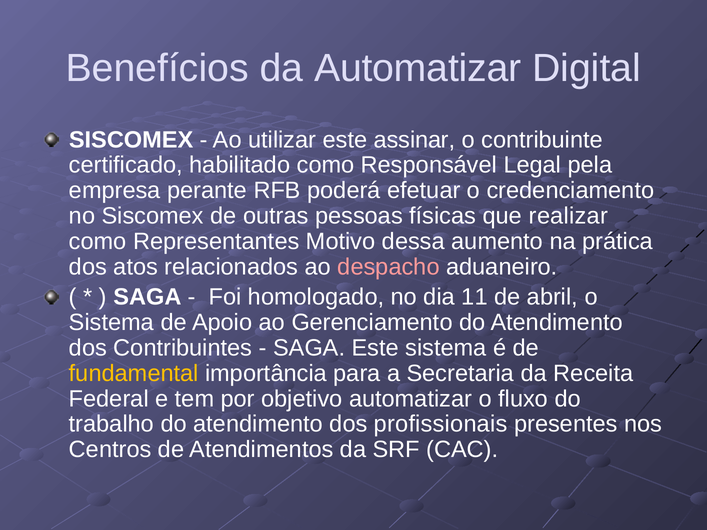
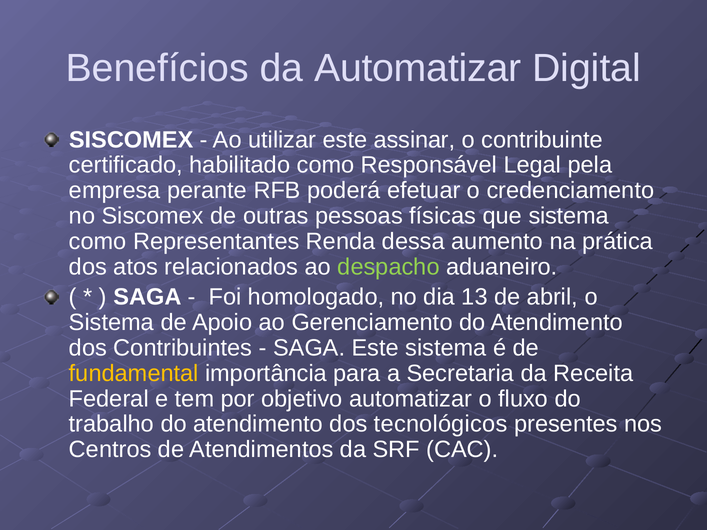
que realizar: realizar -> sistema (569, 216)
Motivo: Motivo -> Renda (341, 242)
despacho colour: pink -> light green (389, 267)
11: 11 -> 13 (475, 297)
profissionais: profissionais -> tecnológicos (441, 424)
